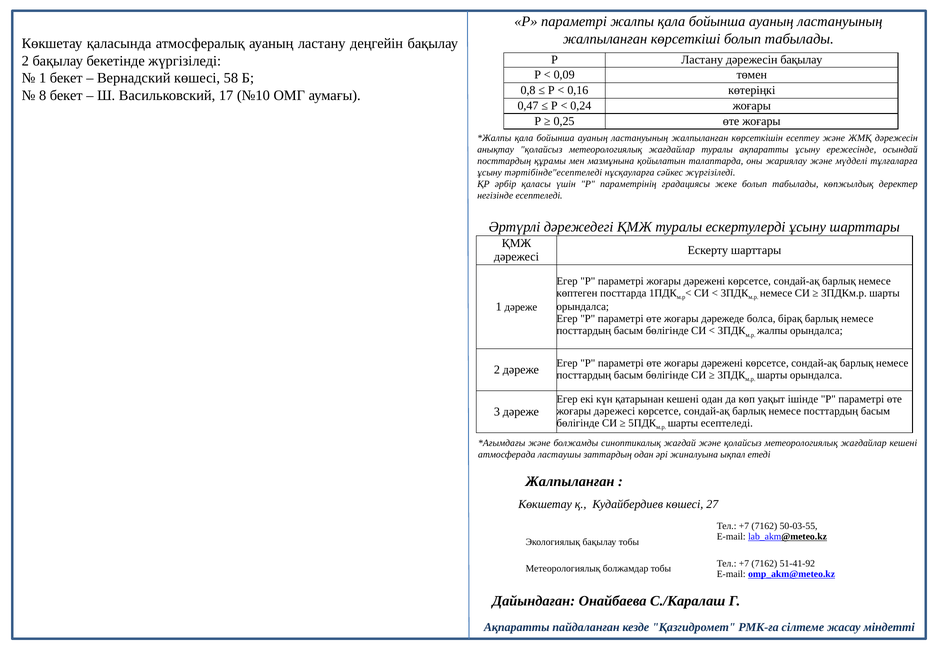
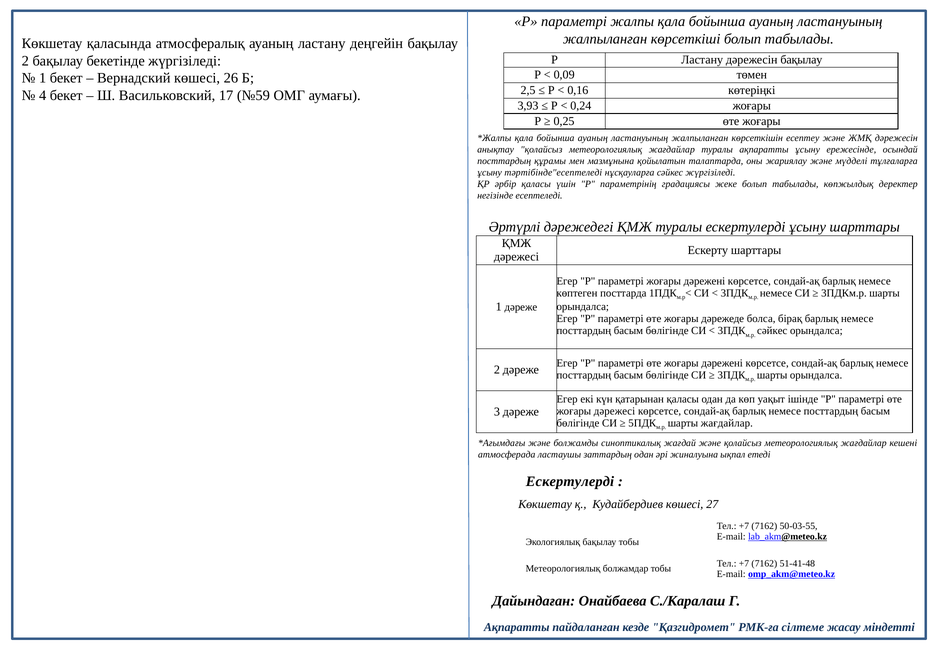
58: 58 -> 26 (231, 78)
0,8: 0,8 -> 2,5 (528, 90)
8: 8 -> 4 (43, 95)
№10: №10 -> №59 (253, 95)
0,47: 0,47 -> 3,93 (528, 106)
жалпы: жалпы -> сәйкес (772, 330)
қатарынан кешені: кешені -> қаласы (683, 399)
шарты есептеледі: есептеледі -> жағдайлар (727, 423)
Жалпыланған: Жалпыланған -> Ескертулерді (570, 481)
51-41-92: 51-41-92 -> 51-41-48 (797, 563)
